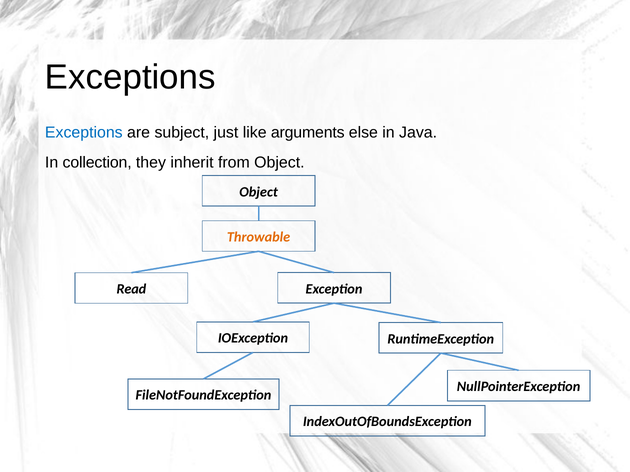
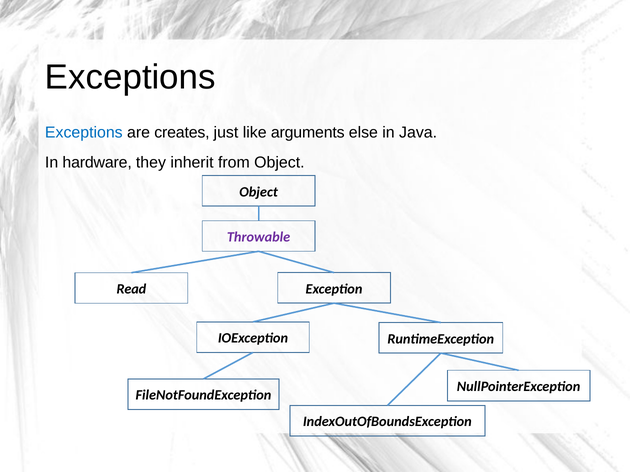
subject: subject -> creates (182, 132)
collection: collection -> hardware (97, 163)
Throwable colour: orange -> purple (259, 237)
